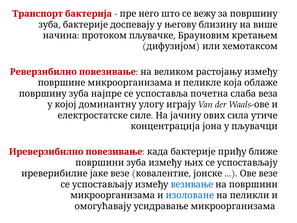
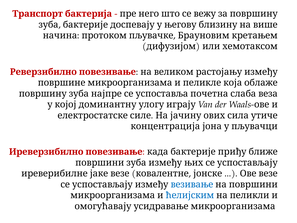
изоловане: изоловане -> ћелијским (190, 195)
